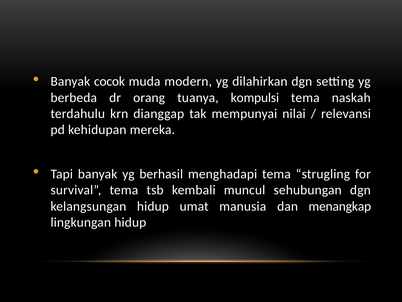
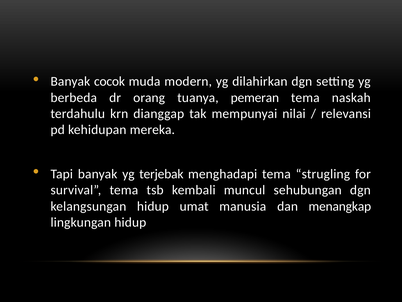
kompulsi: kompulsi -> pemeran (255, 97)
berhasil: berhasil -> terjebak (161, 174)
